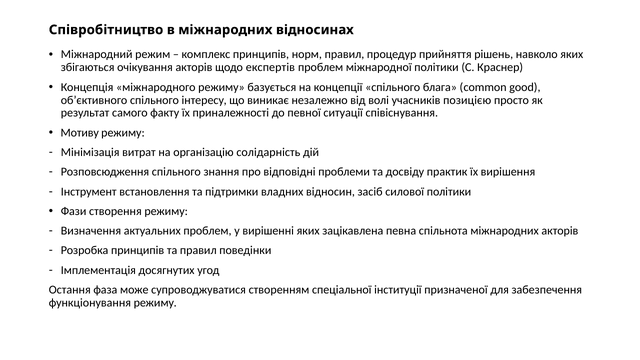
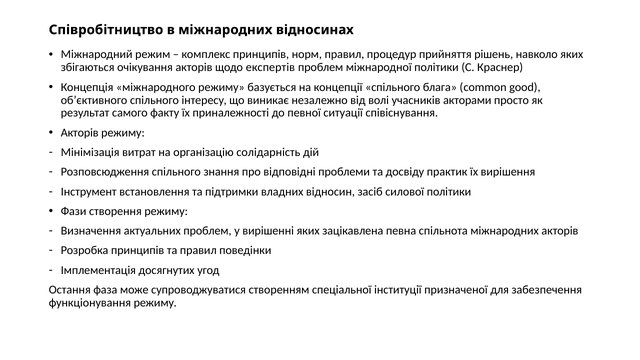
позицією: позицією -> акторами (467, 100)
Мотиву: Мотиву -> Акторів (80, 133)
